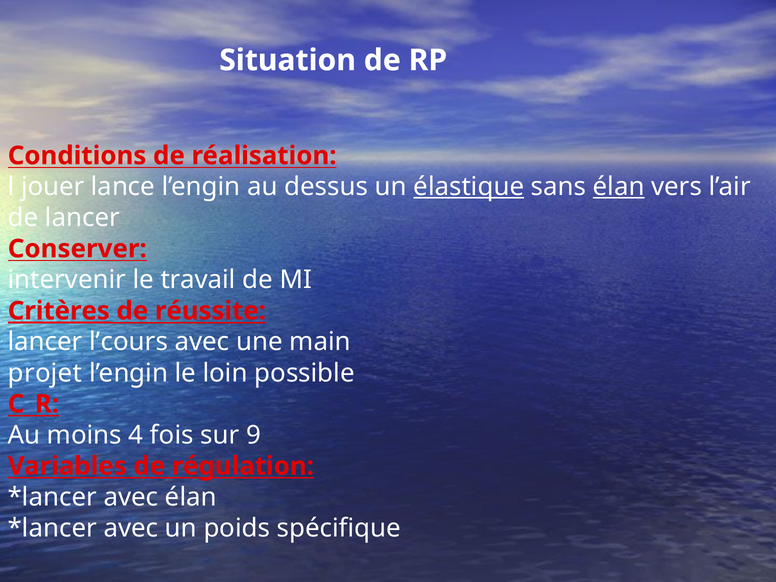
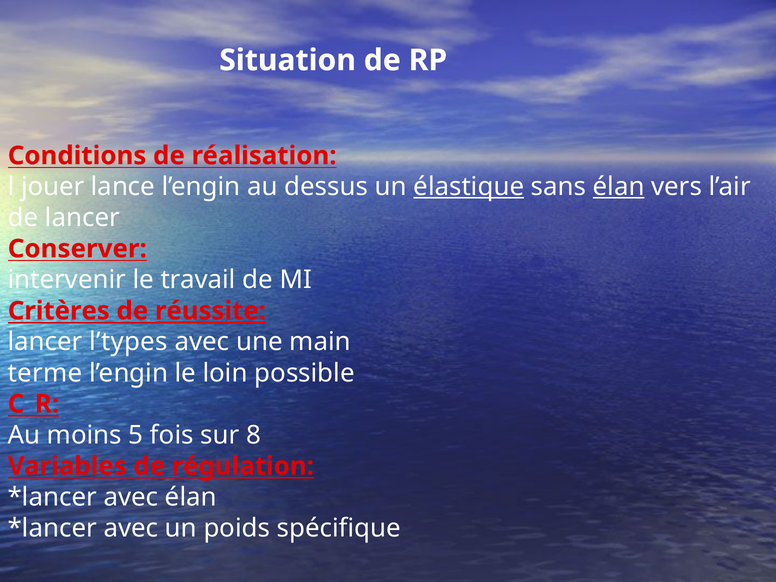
Critères underline: present -> none (59, 311)
réussite underline: none -> present (210, 311)
l’cours: l’cours -> l’types (129, 342)
projet: projet -> terme (45, 373)
4: 4 -> 5 (136, 435)
9: 9 -> 8 (253, 435)
